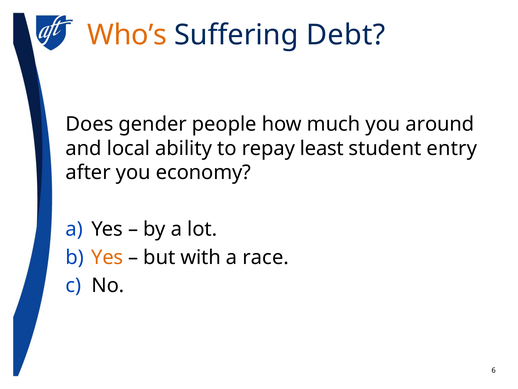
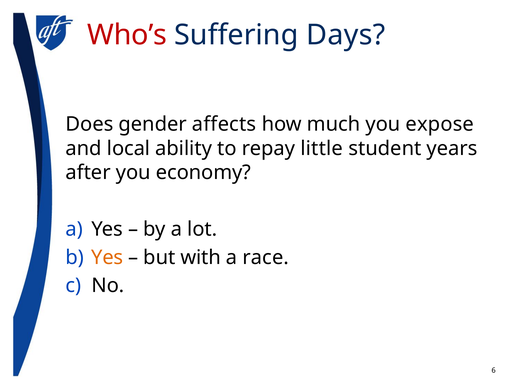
Who’s colour: orange -> red (127, 35)
Debt: Debt -> Days (346, 35)
people: people -> affects (224, 124)
around: around -> expose (440, 124)
least: least -> little (322, 148)
entry: entry -> years (452, 148)
